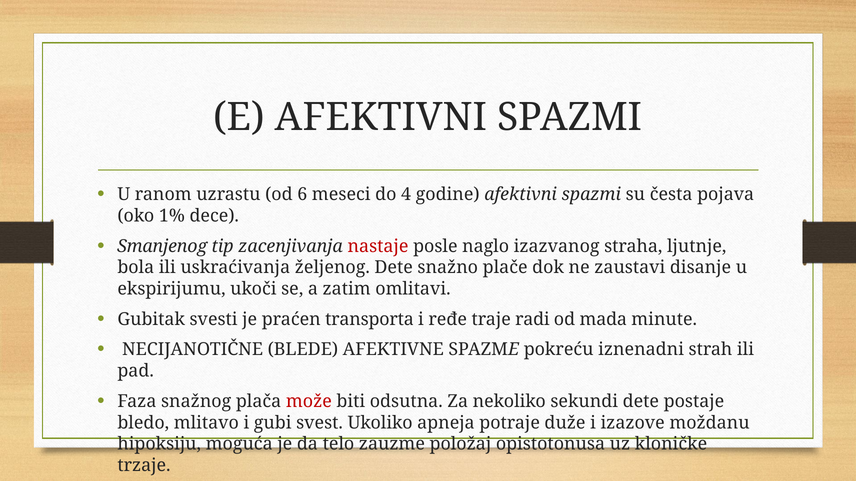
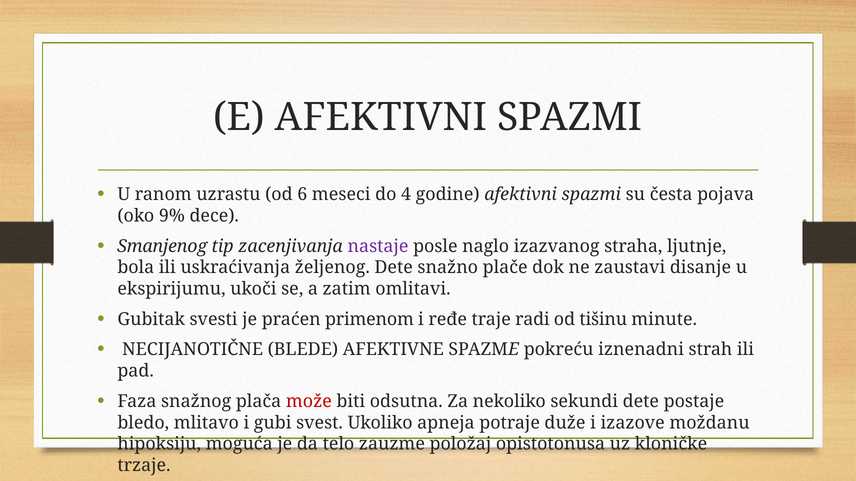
1%: 1% -> 9% (172, 216)
nastaje colour: red -> purple (378, 246)
transporta: transporta -> primenom (369, 320)
mada: mada -> tišinu (603, 320)
